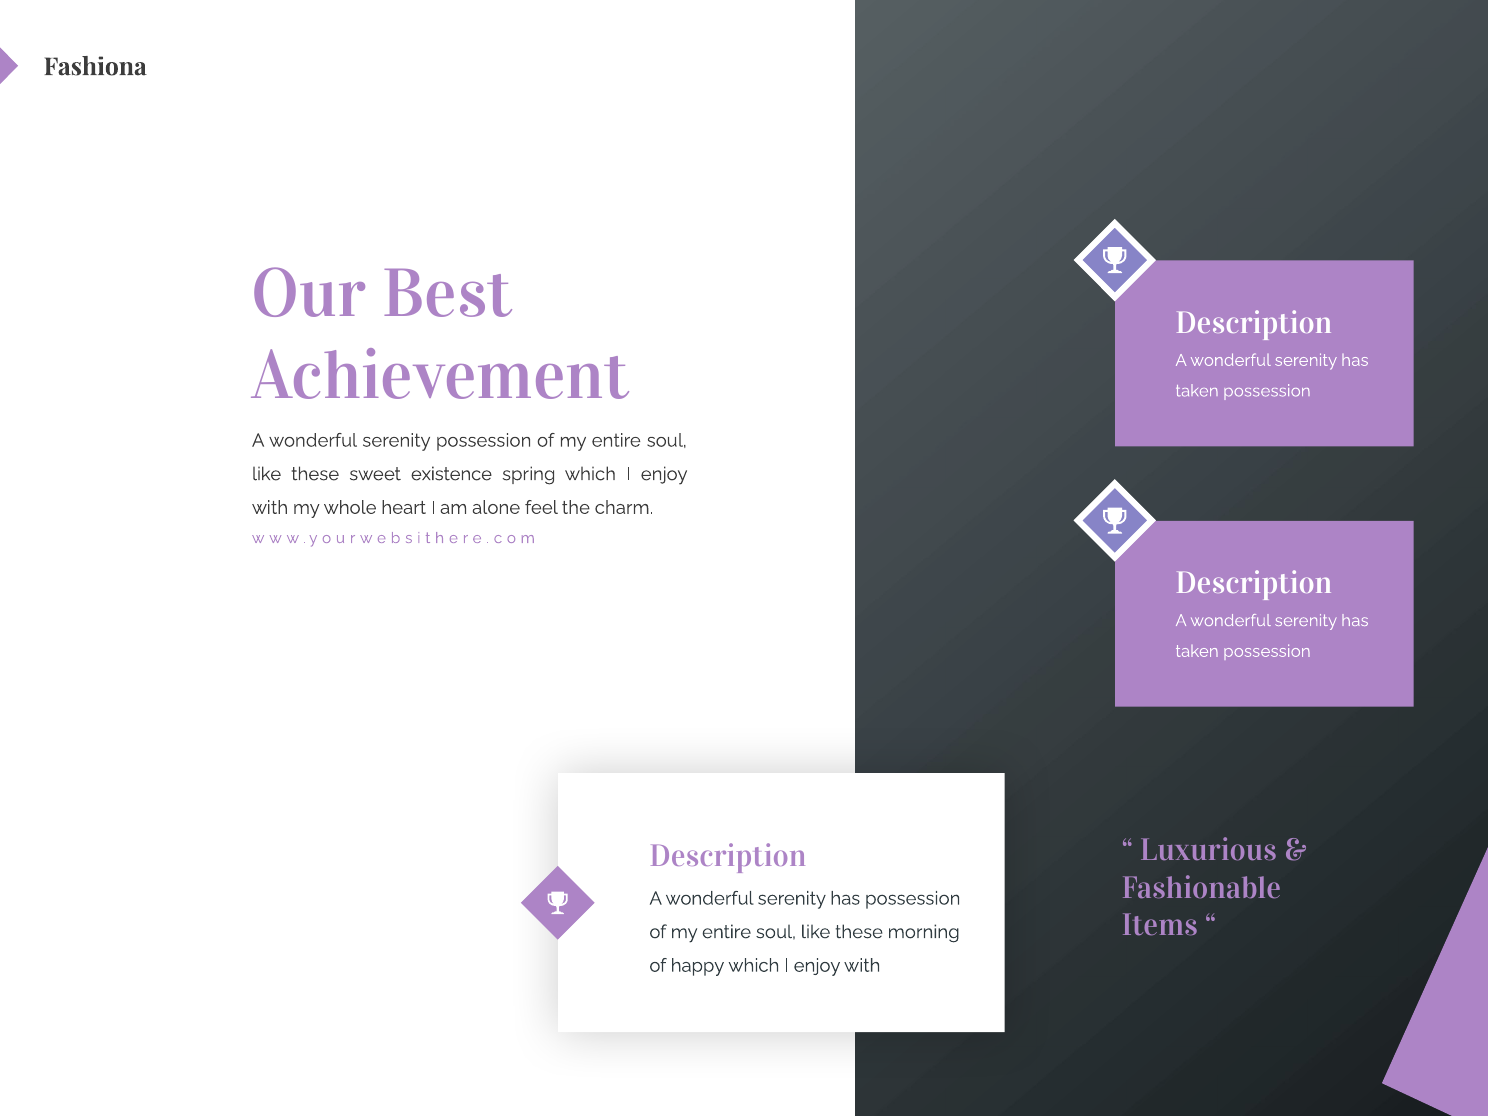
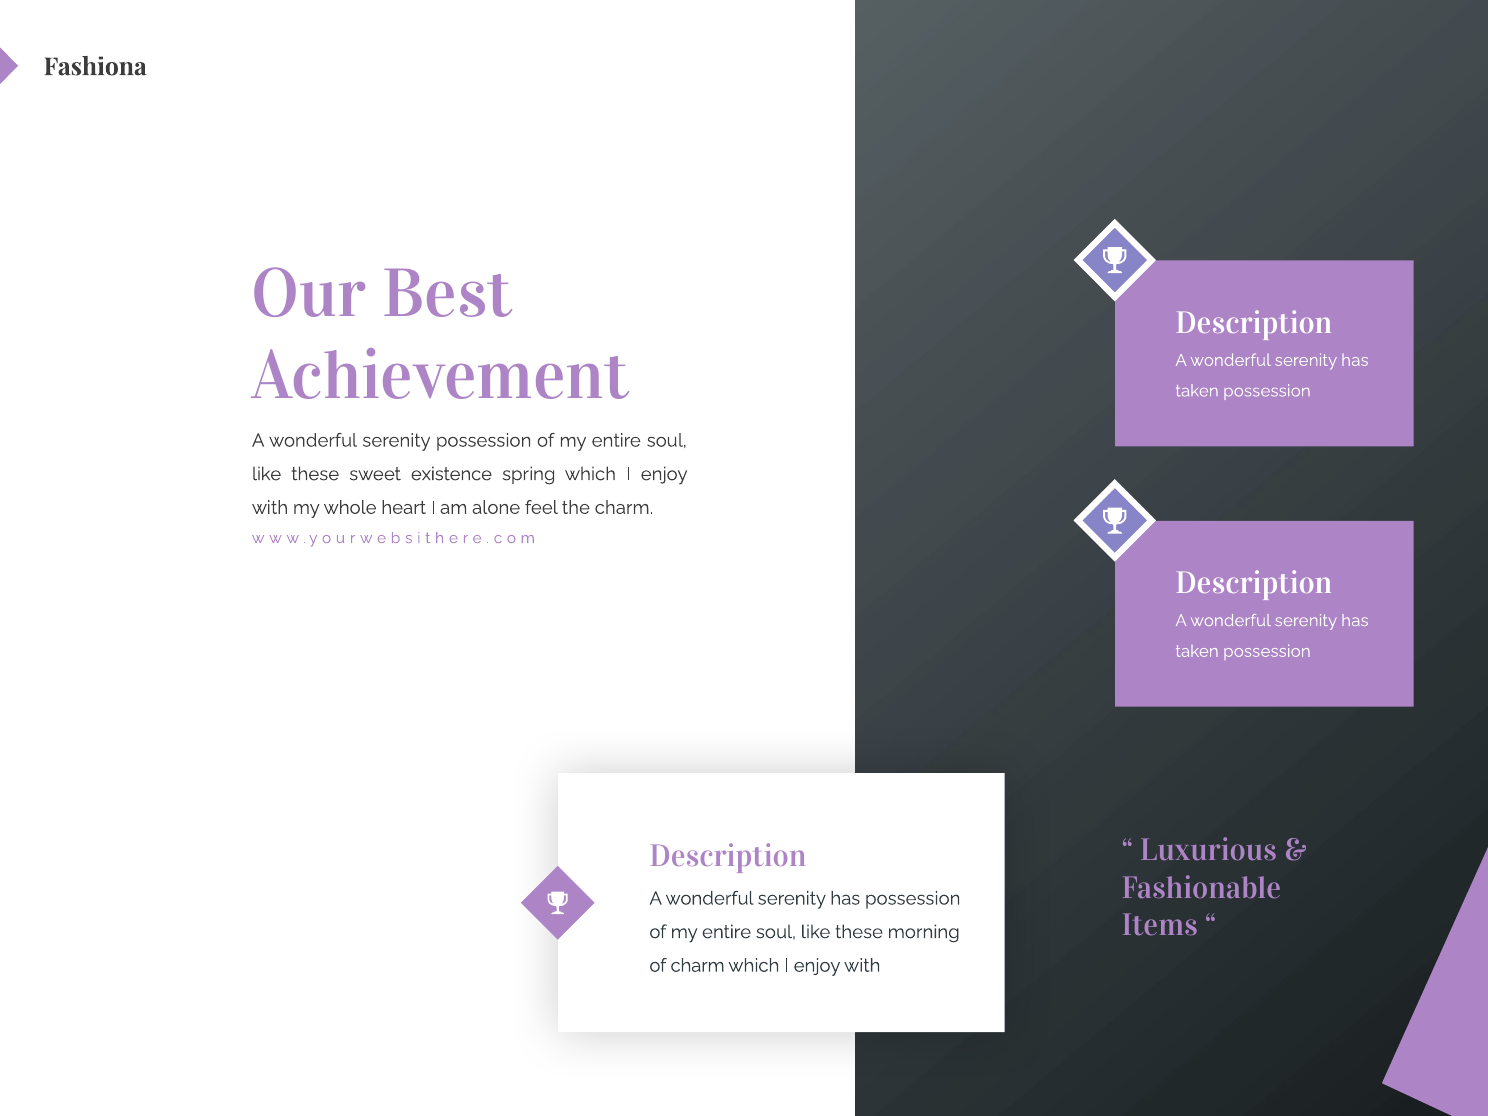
of happy: happy -> charm (698, 966)
